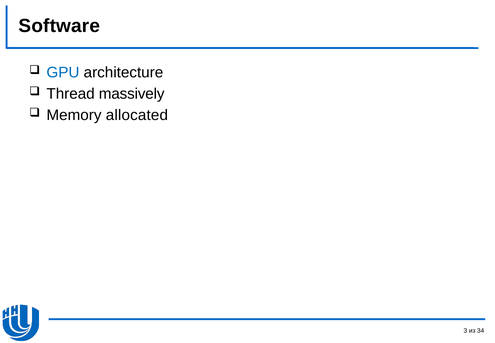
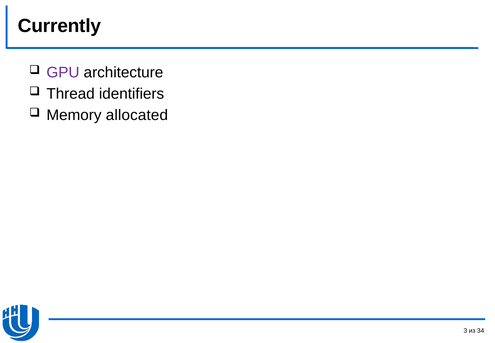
Software: Software -> Currently (60, 26)
GPU colour: blue -> purple (63, 72)
massively: massively -> identifiers (132, 94)
